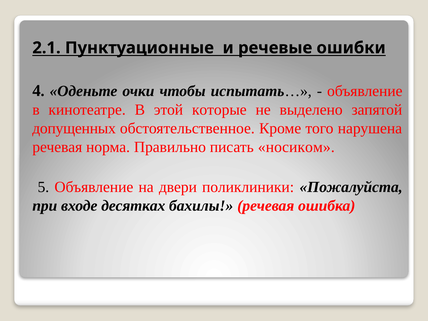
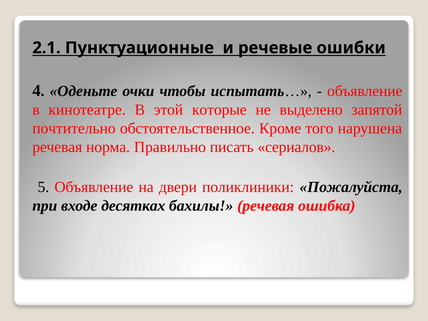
допущенных: допущенных -> почтительно (74, 128)
носиком: носиком -> сериалов (296, 147)
